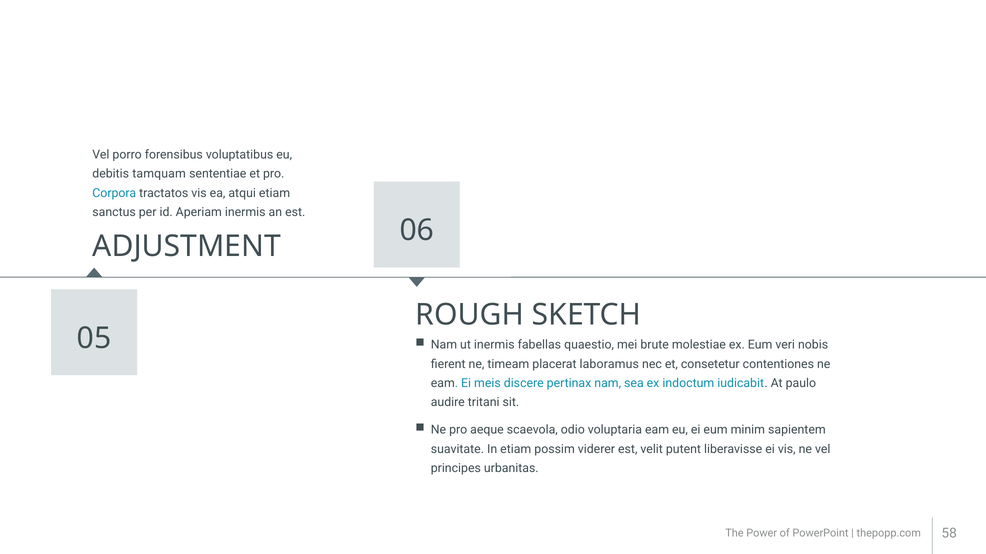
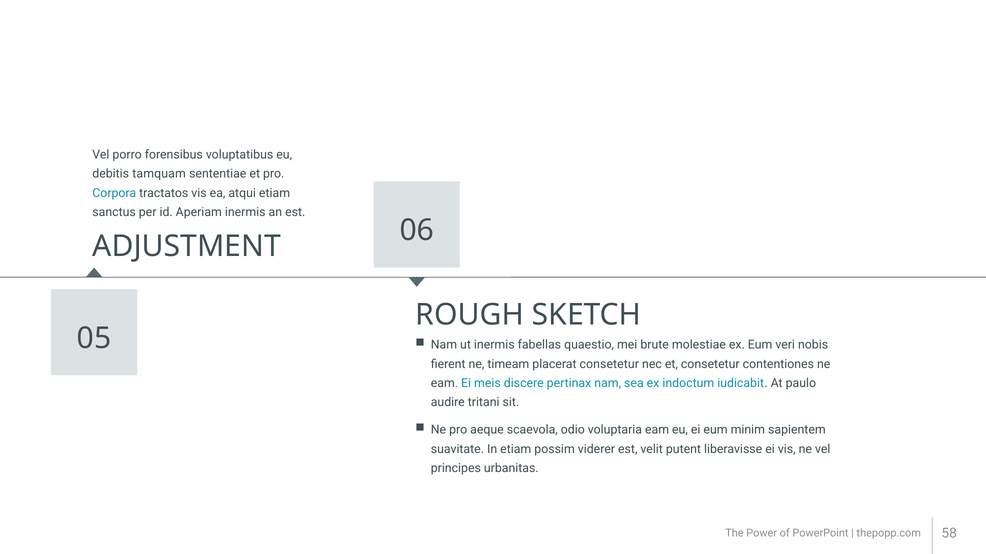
placerat laboramus: laboramus -> consetetur (609, 364)
